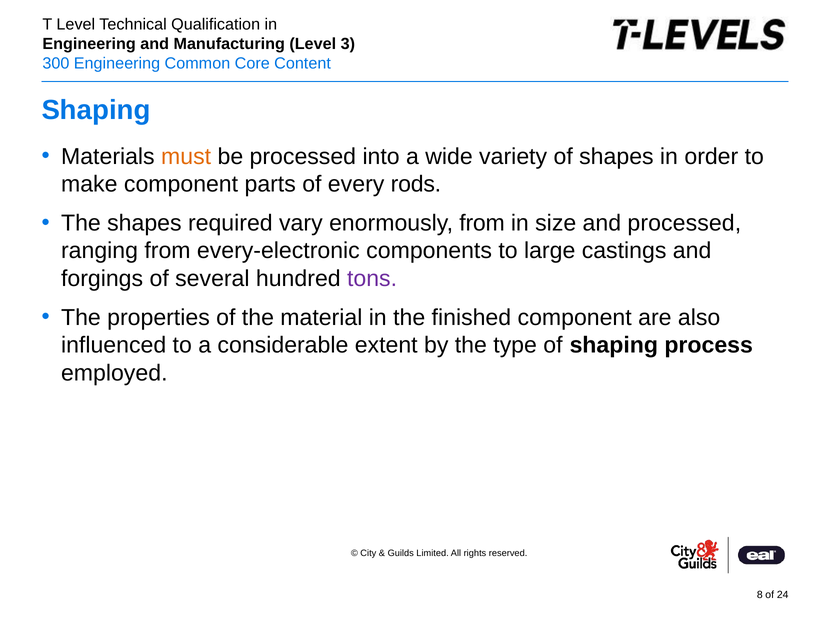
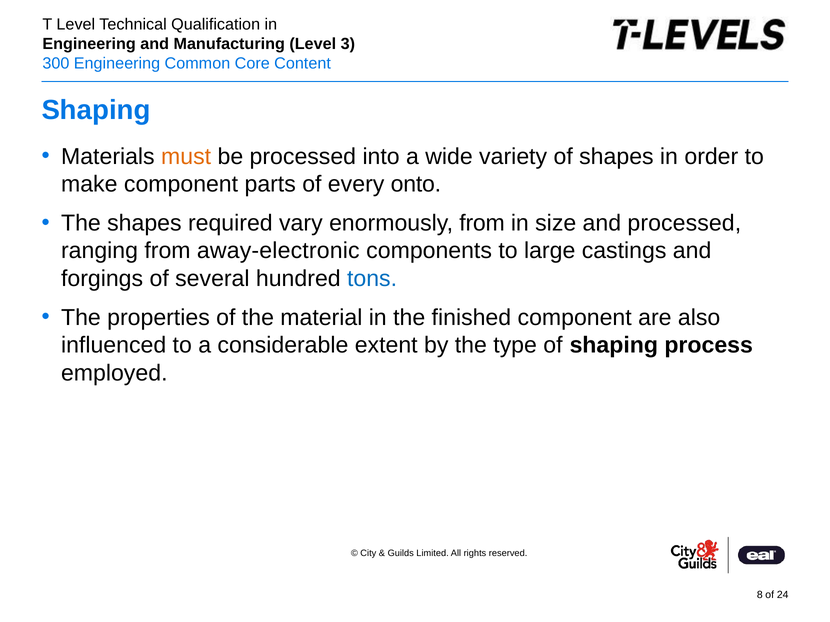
rods: rods -> onto (416, 184)
every-electronic: every-electronic -> away-electronic (278, 251)
tons colour: purple -> blue (372, 279)
